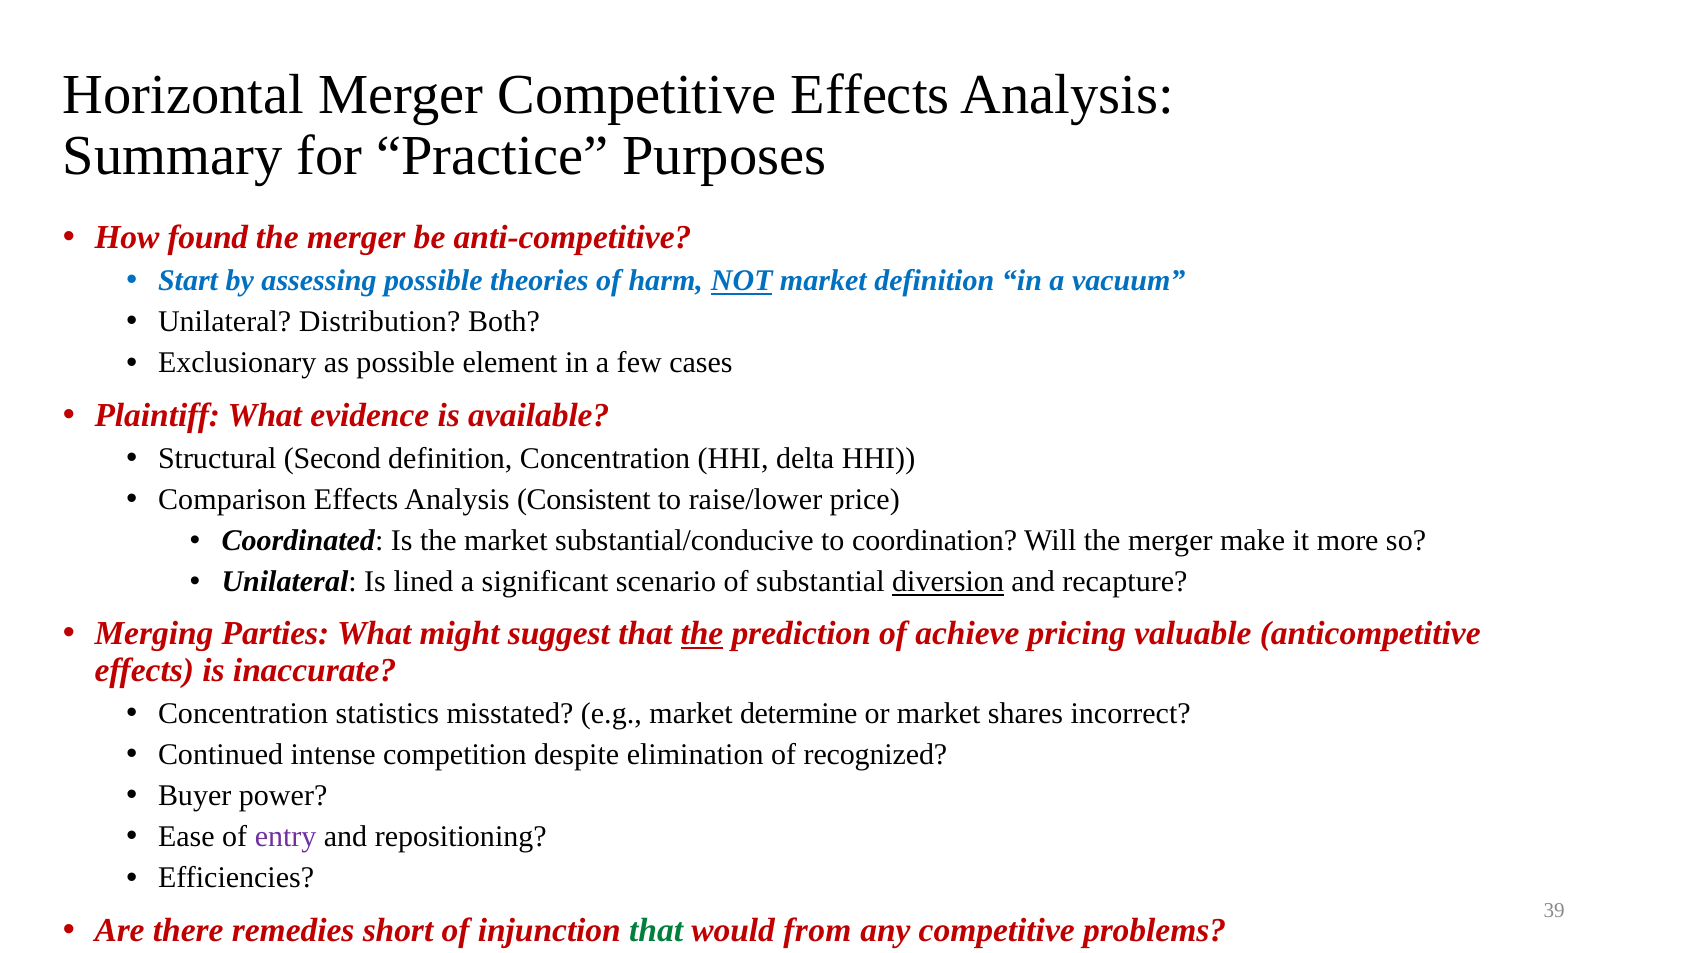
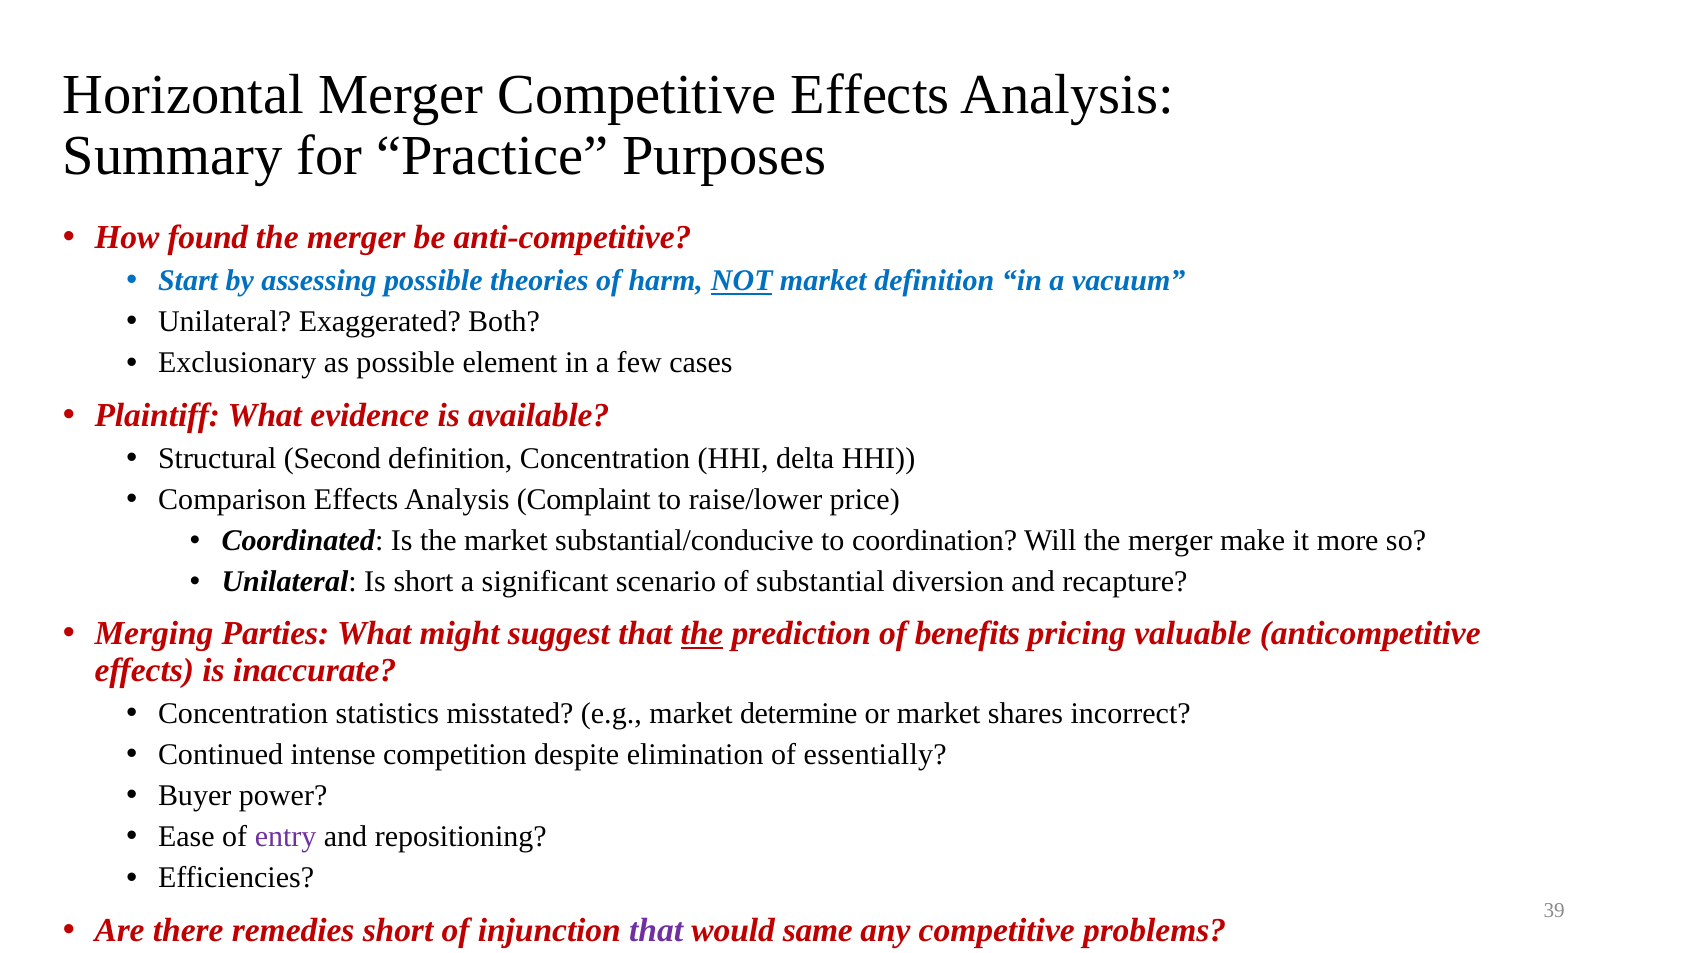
Distribution: Distribution -> Exaggerated (380, 322)
Consistent: Consistent -> Complaint (584, 499)
Is lined: lined -> short (423, 582)
diversion underline: present -> none (948, 582)
achieve: achieve -> benefits (968, 634)
recognized: recognized -> essentially (875, 754)
that colour: green -> purple (656, 930)
from: from -> same (818, 930)
